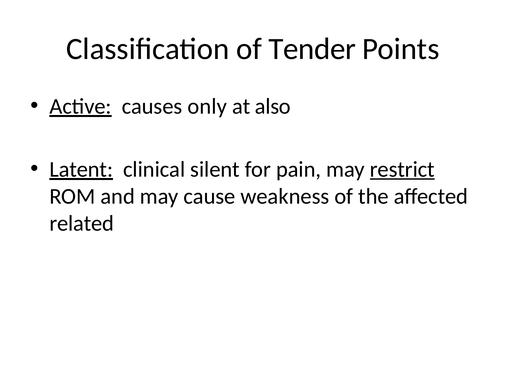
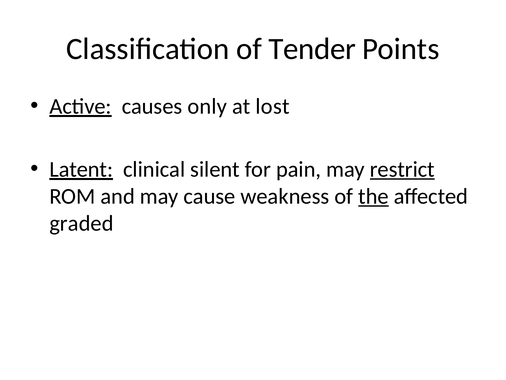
also: also -> lost (273, 106)
the underline: none -> present (373, 196)
related: related -> graded (82, 223)
